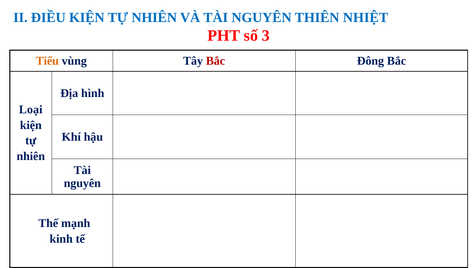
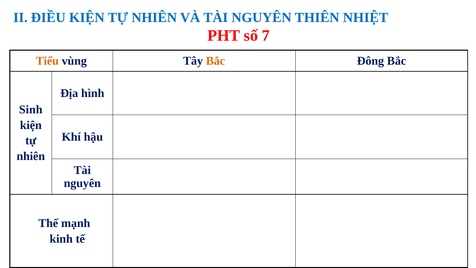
3: 3 -> 7 (266, 36)
Bắc colour: red -> orange (215, 61)
Loại: Loại -> Sinh (31, 109)
